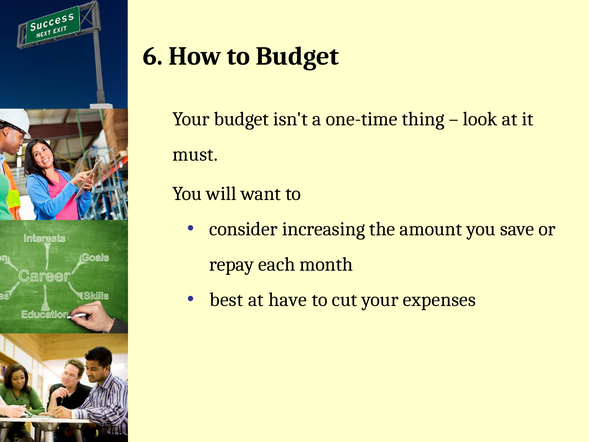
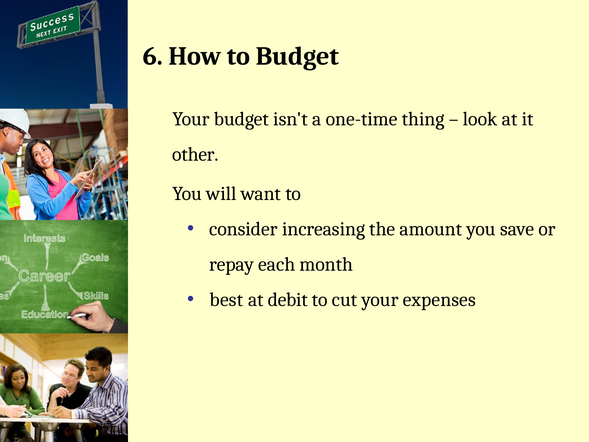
must: must -> other (195, 154)
have: have -> debit (288, 300)
